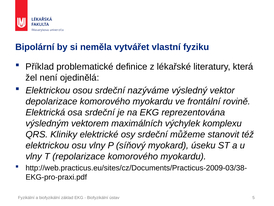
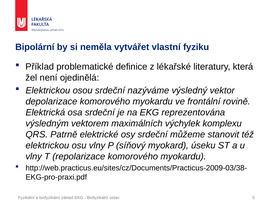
Kliniky: Kliniky -> Patrně (64, 134)
